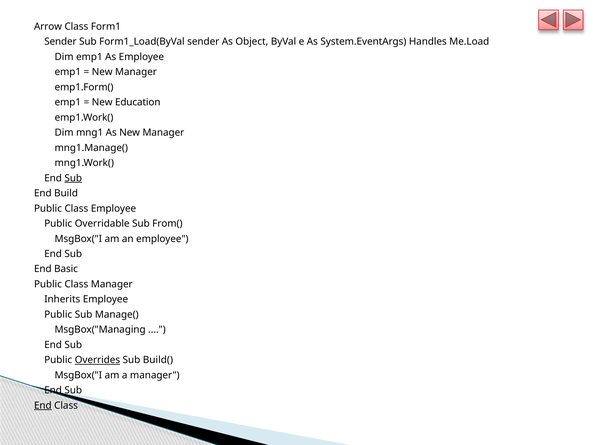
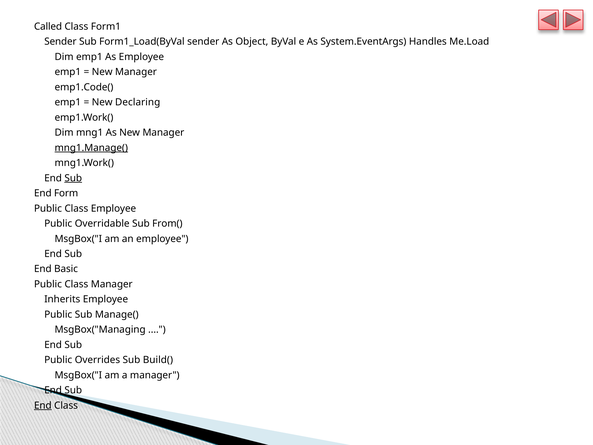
Arrow: Arrow -> Called (48, 26)
emp1.Form(: emp1.Form( -> emp1.Code( (84, 87)
Education: Education -> Declaring (138, 102)
mng1.Manage( underline: none -> present (91, 148)
Build: Build -> Form (66, 193)
Overrides underline: present -> none (97, 360)
